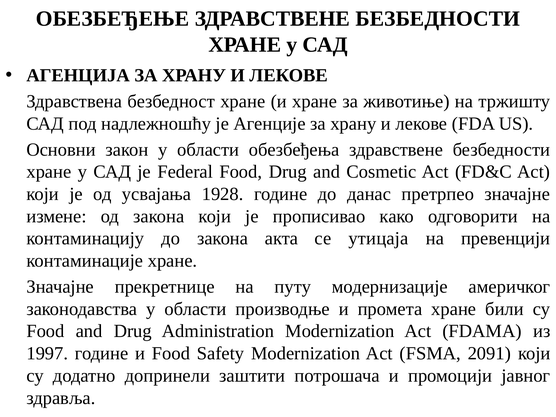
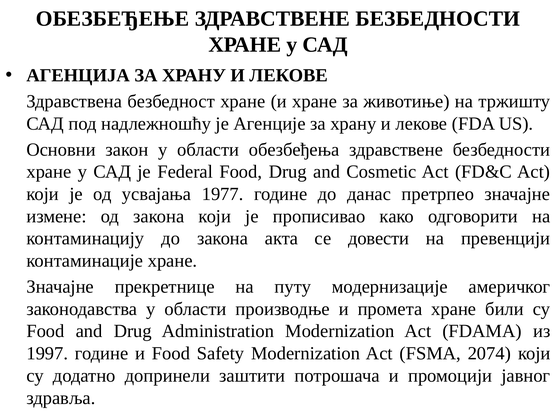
1928: 1928 -> 1977 (223, 194)
утицаја: утицаја -> довести (379, 239)
2091: 2091 -> 2074 (489, 353)
